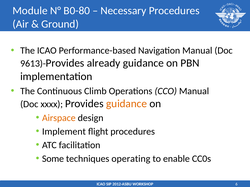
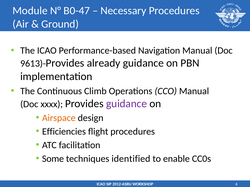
B0-80: B0-80 -> B0-47 (77, 11)
guidance colour: orange -> purple (127, 104)
Implement: Implement -> Efficiencies (64, 132)
operating: operating -> identified (131, 159)
